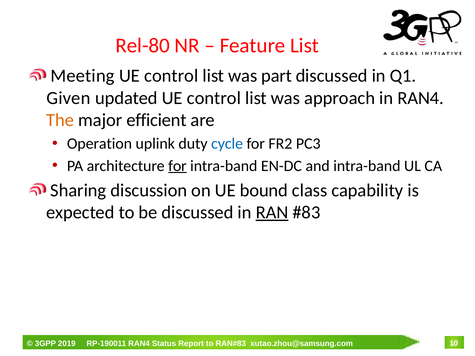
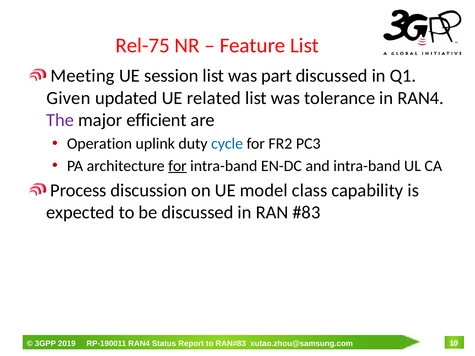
Rel-80: Rel-80 -> Rel-75 (143, 45)
control: control -> session (171, 76)
updated UE control: control -> related (214, 98)
approach: approach -> tolerance (340, 98)
The colour: orange -> purple (60, 120)
Sharing: Sharing -> Process (78, 190)
bound: bound -> model (264, 190)
RAN underline: present -> none (272, 213)
